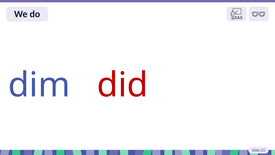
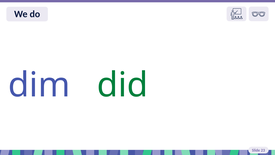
did colour: red -> green (123, 85)
